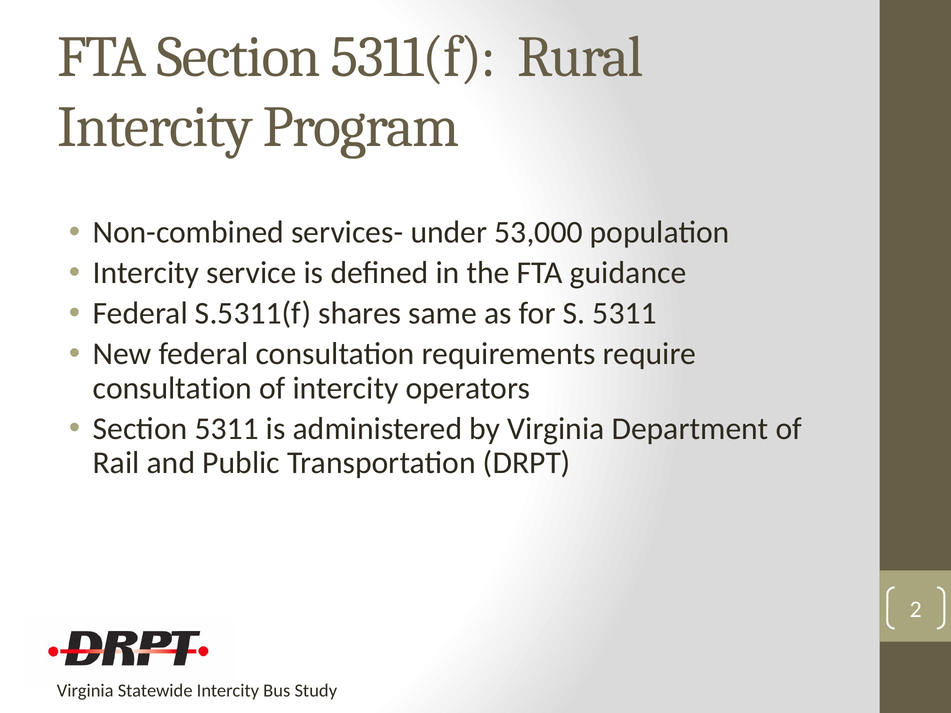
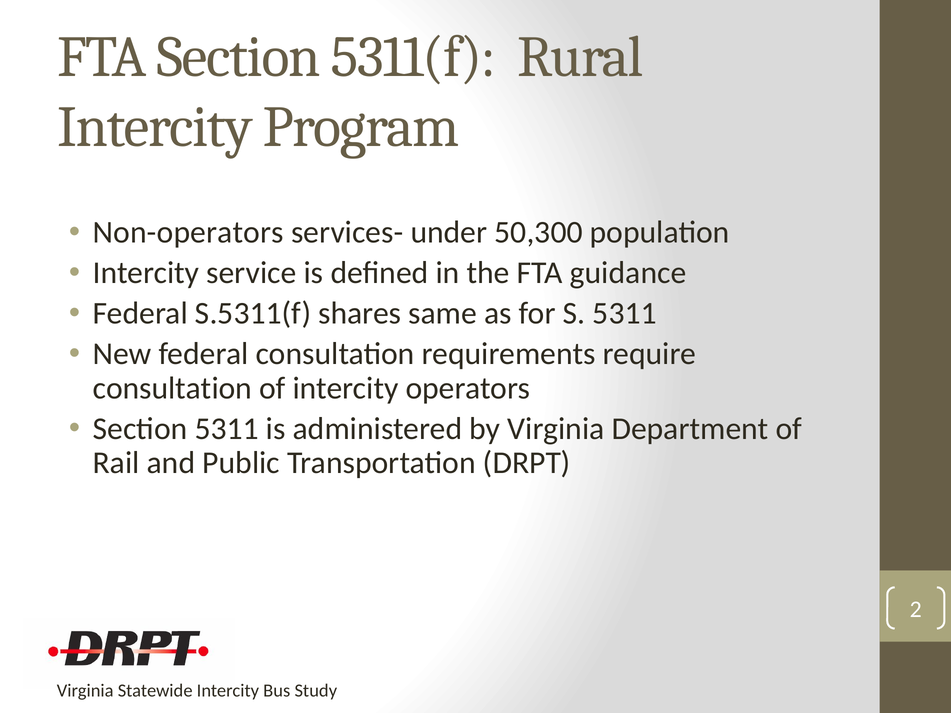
Non-combined: Non-combined -> Non-operators (188, 232)
53,000: 53,000 -> 50,300 (539, 232)
